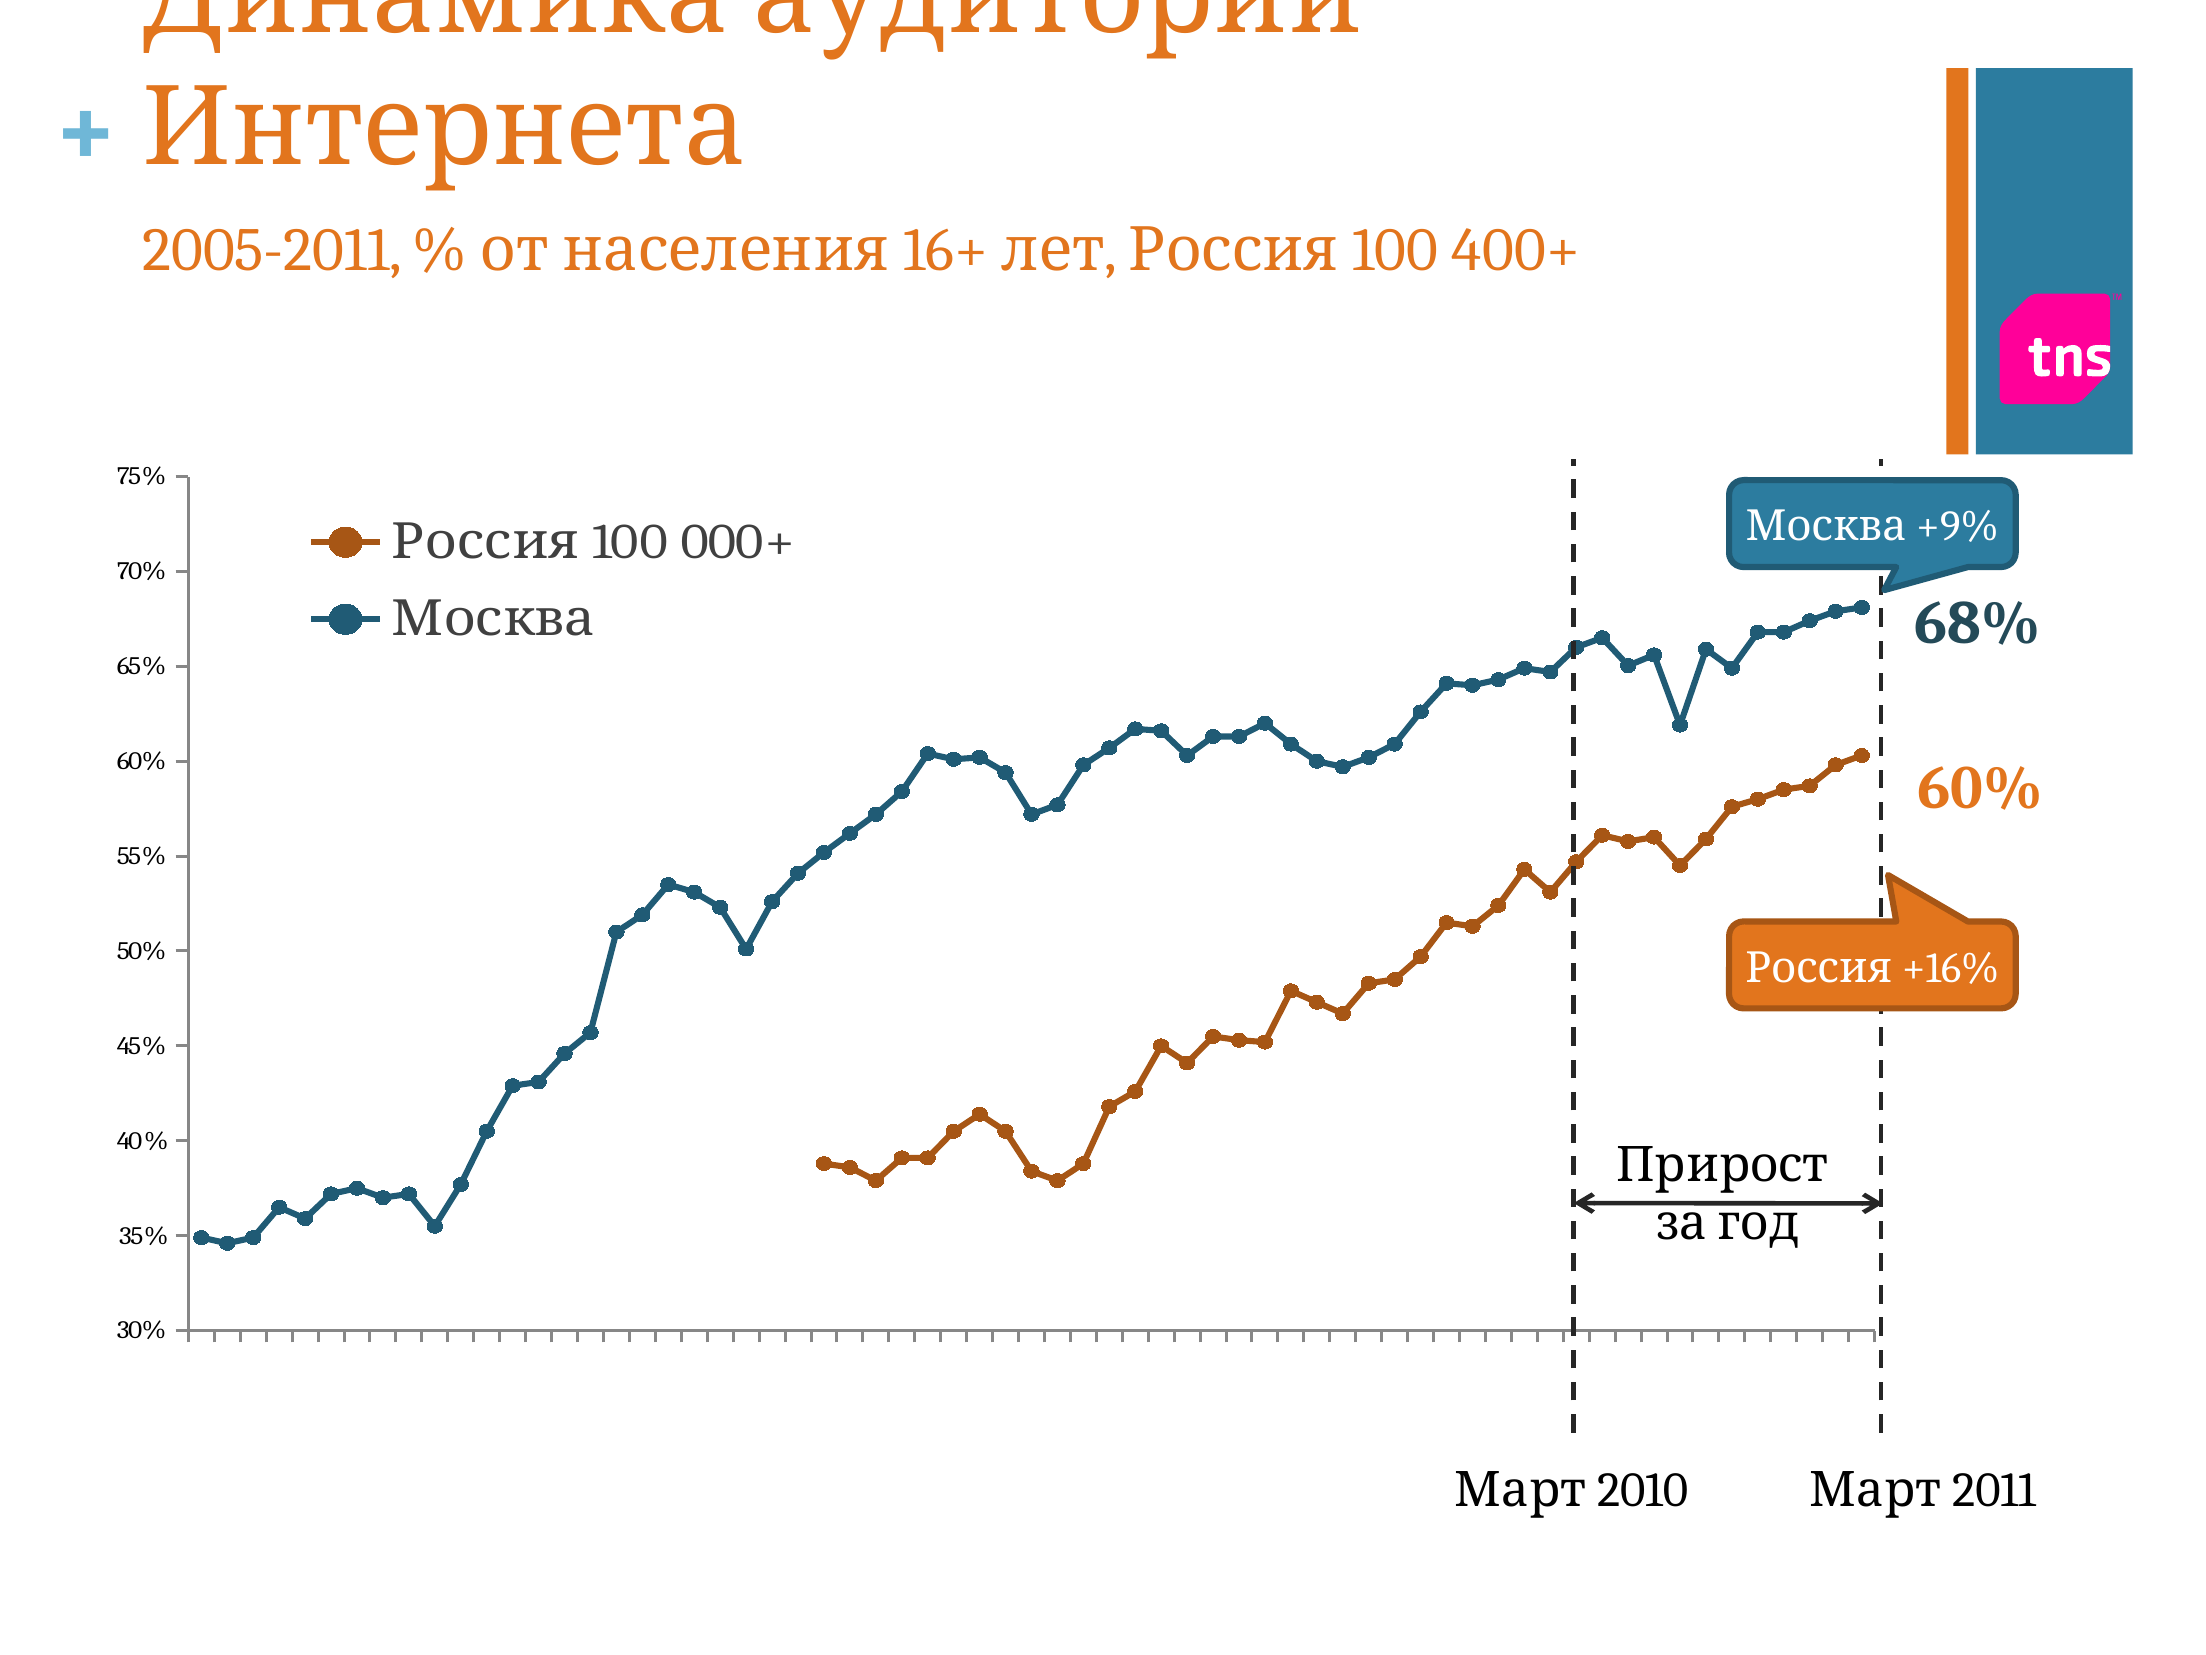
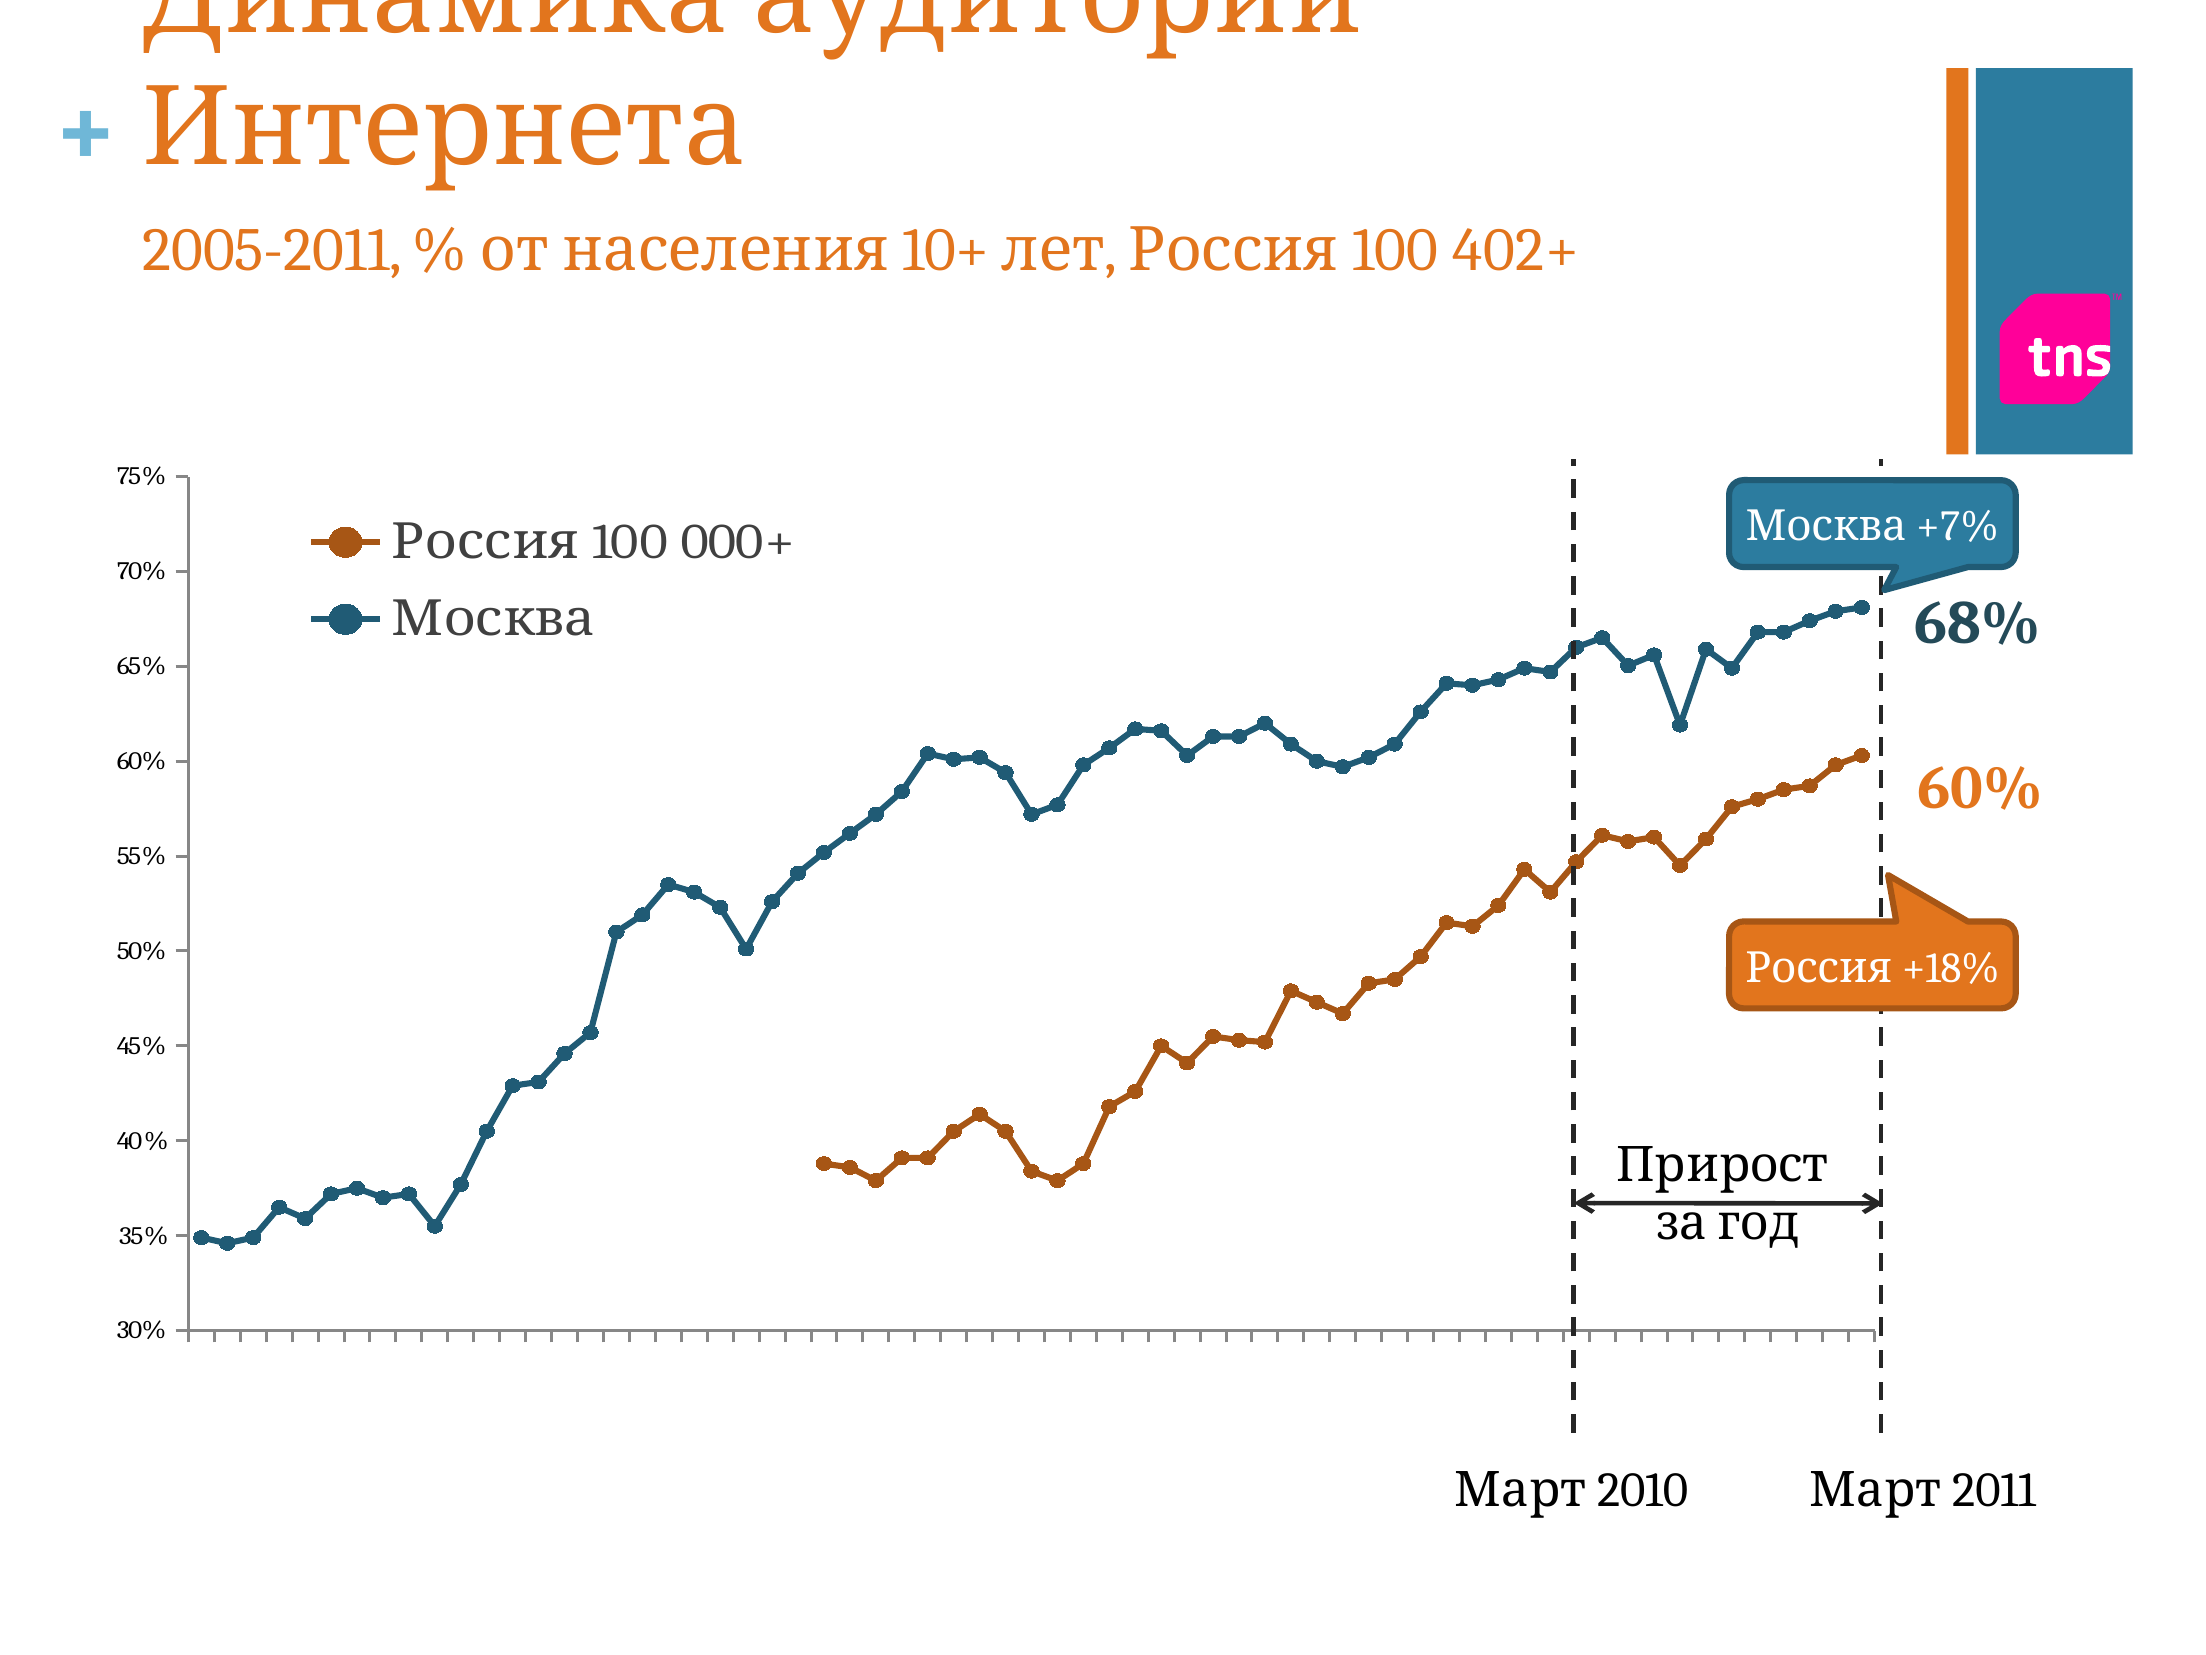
16+: 16+ -> 10+ (946, 250)
400+: 400+ -> 402+ (1516, 250)
+9%: +9% -> +7% (1957, 526)
+16%: +16% -> +18% (1951, 968)
